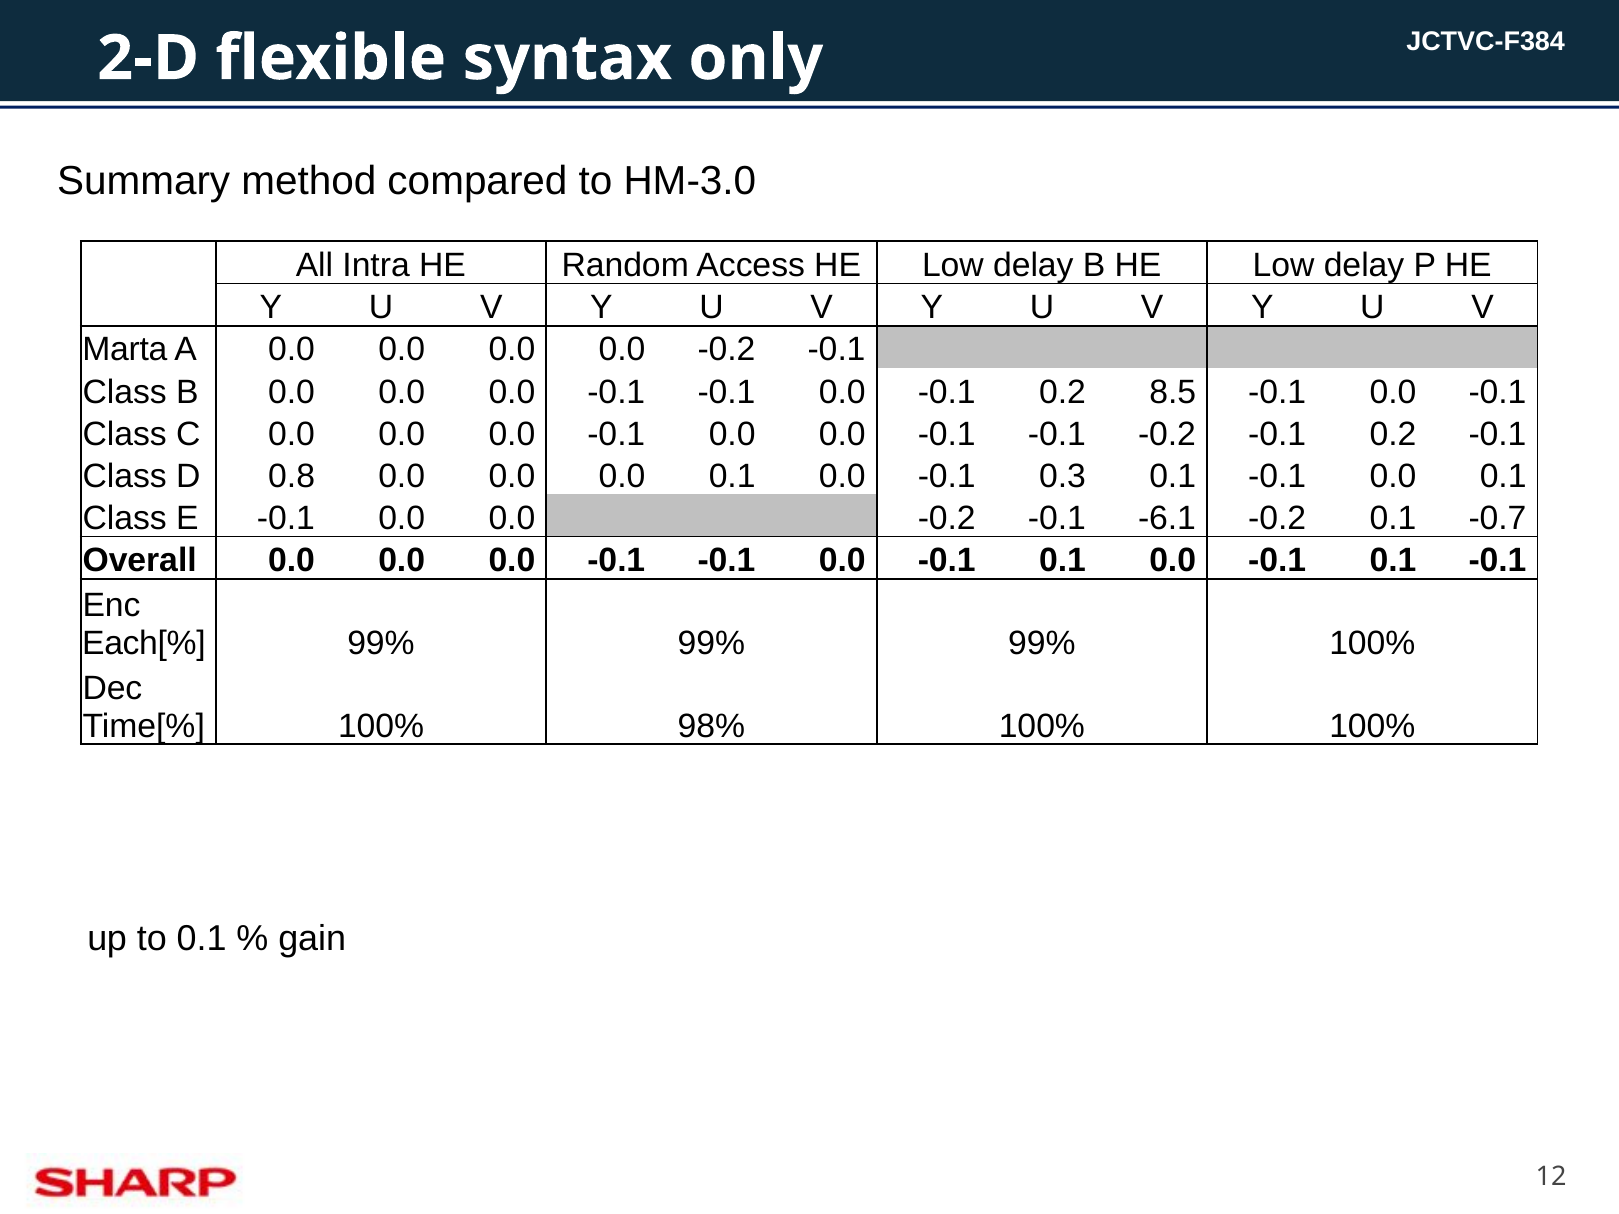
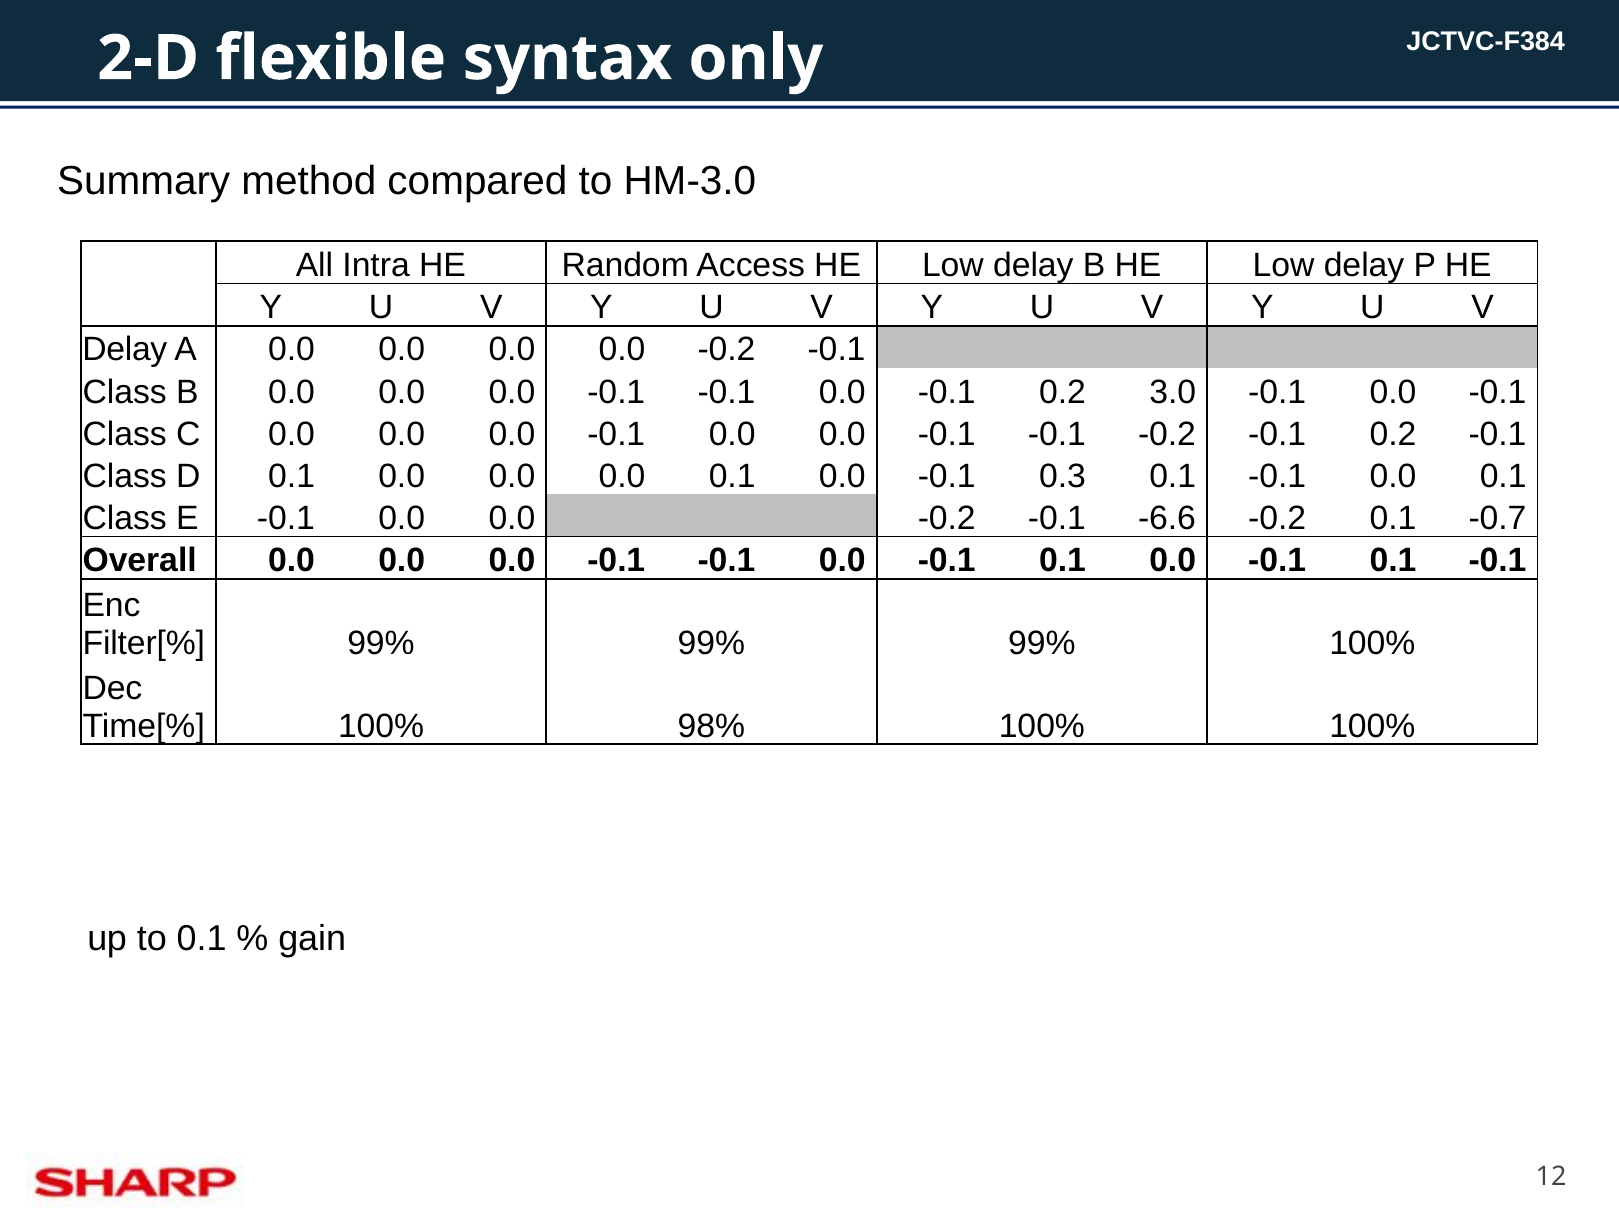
Marta: Marta -> Delay (125, 350)
8.5: 8.5 -> 3.0 (1173, 392)
D 0.8: 0.8 -> 0.1 (292, 476)
-6.1: -6.1 -> -6.6 (1167, 519)
Each[%: Each[% -> Filter[% (144, 643)
